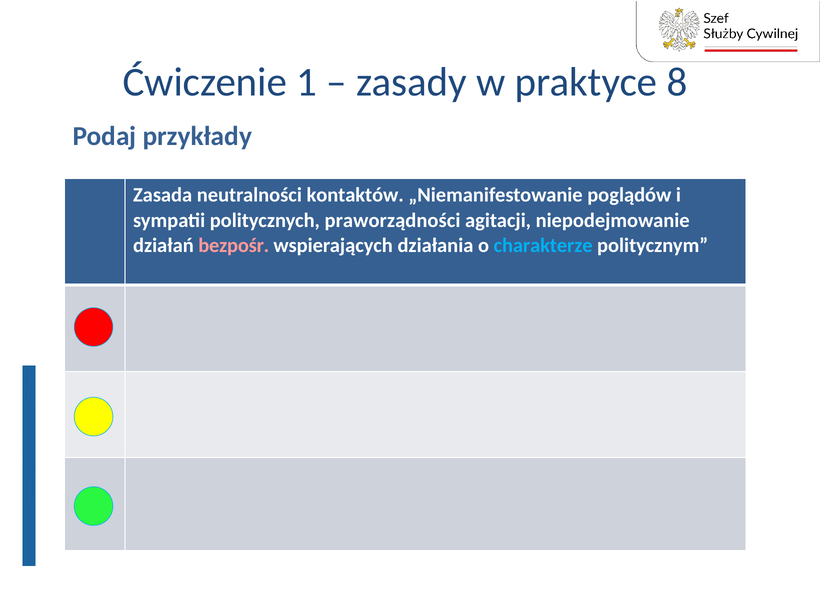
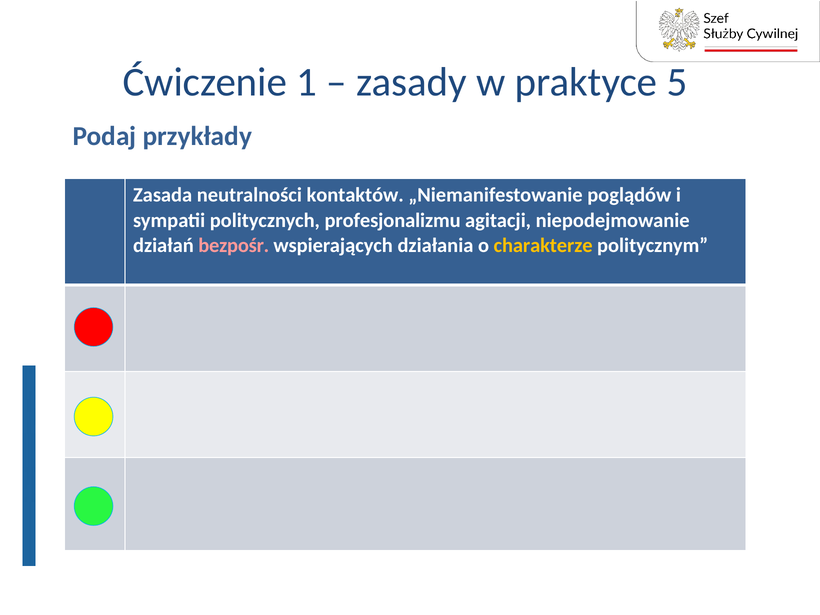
8: 8 -> 5 (677, 82)
praworządności: praworządności -> profesjonalizmu (393, 220)
charakterze colour: light blue -> yellow (543, 245)
